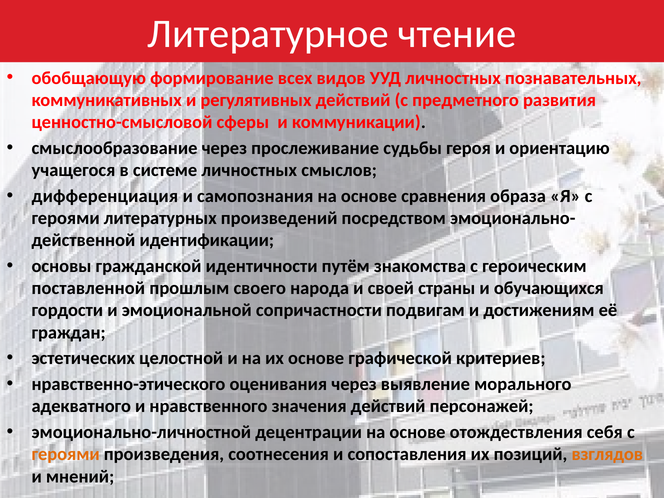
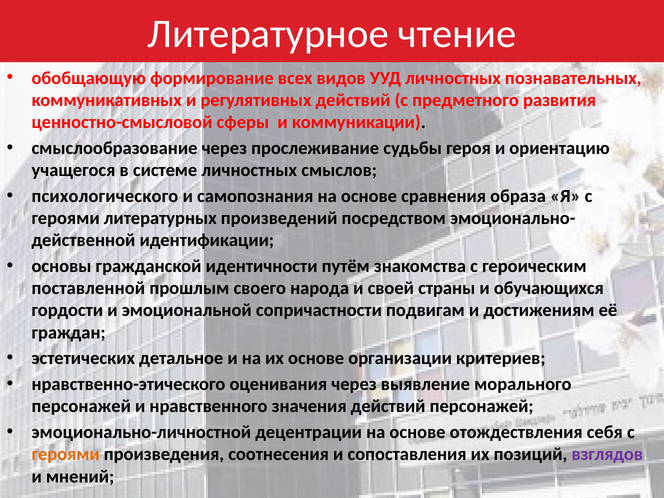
дифференциация: дифференциация -> психологического (105, 196)
целостной: целостной -> детальное (181, 358)
графической: графической -> организации (400, 358)
адекватного: адекватного -> персонажей (81, 406)
взглядов colour: orange -> purple (607, 454)
